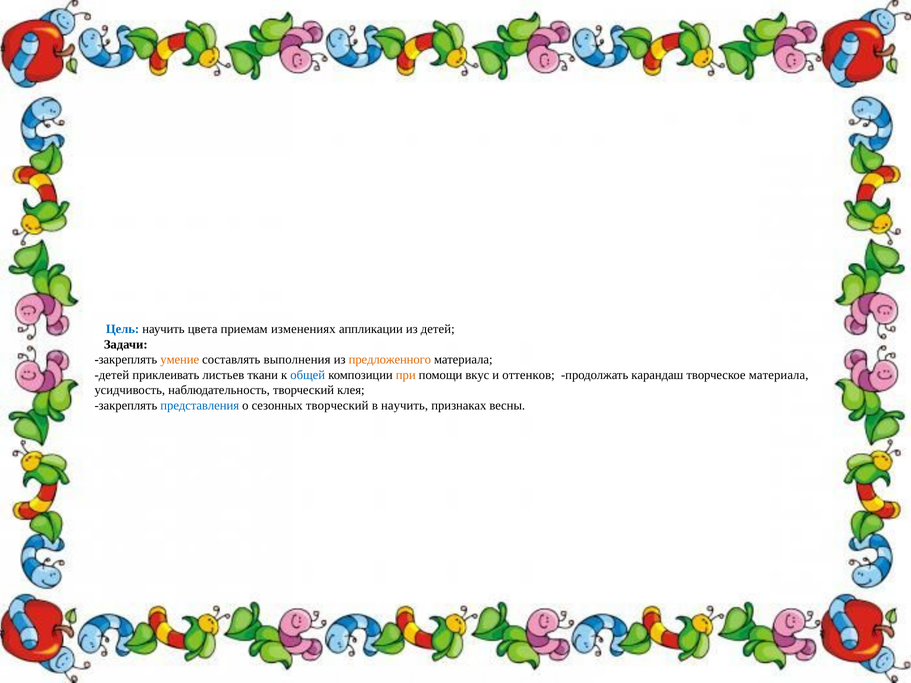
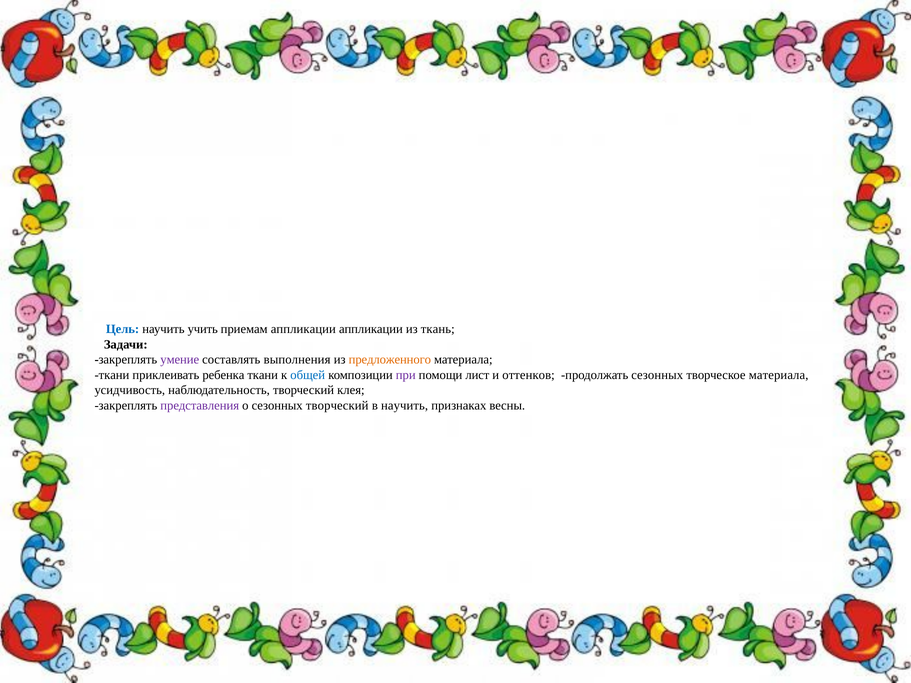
цвета: цвета -> учить (203, 329)
приемам изменениях: изменениях -> аппликации (303, 329)
из детей: детей -> ткань (438, 329)
умение colour: orange -> purple (180, 360)
детей: детей -> ткани (112, 375)
листьев: листьев -> ребенка (223, 375)
при colour: orange -> purple (406, 375)
вкус: вкус -> лист (477, 375)
продолжать карандаш: карандаш -> сезонных (657, 375)
представления colour: blue -> purple (200, 405)
